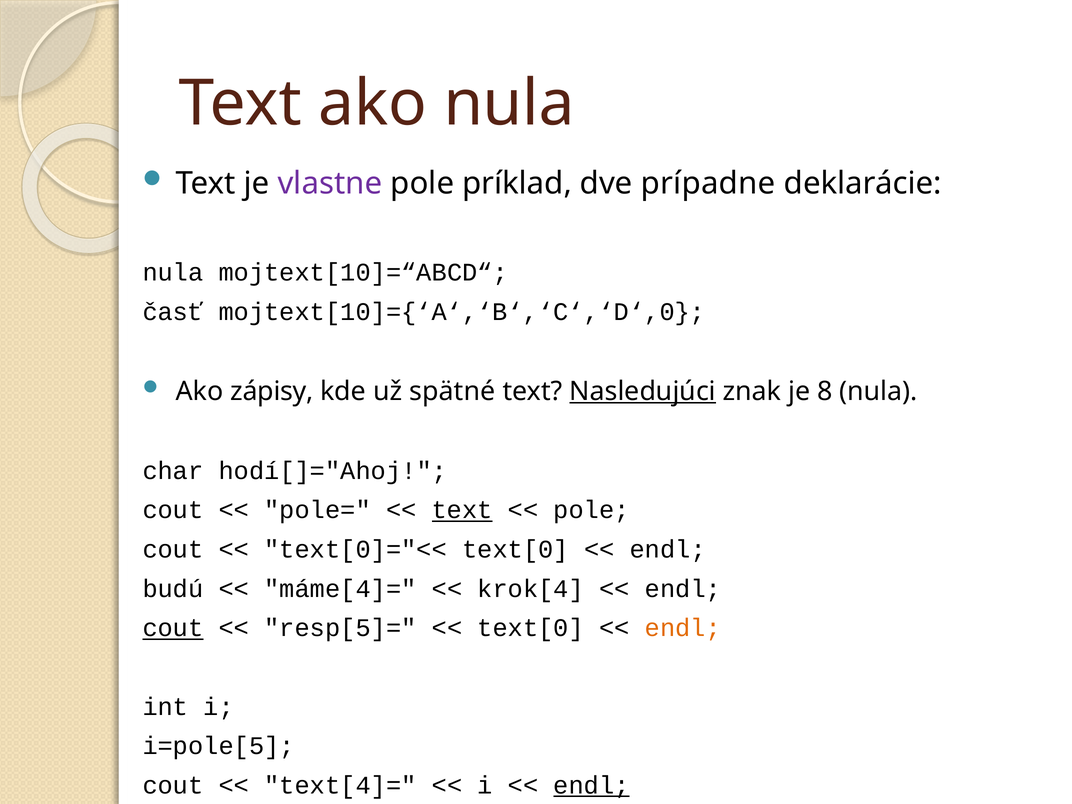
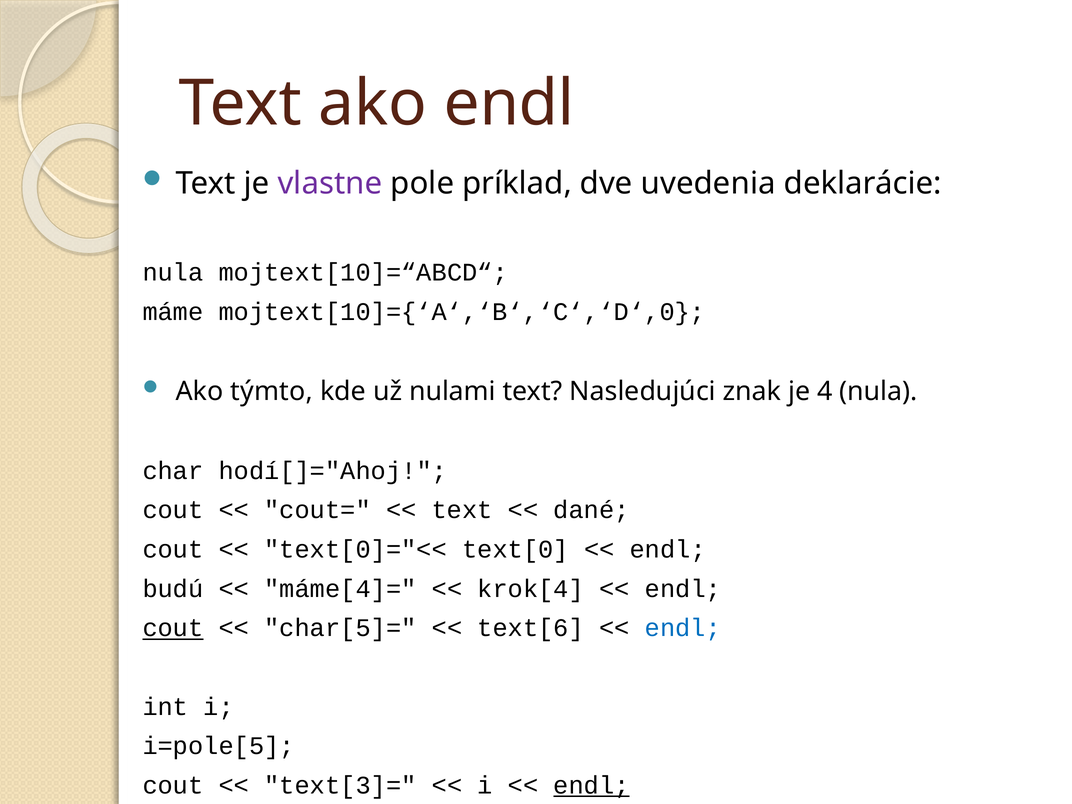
ako nula: nula -> endl (509, 104)
prípadne: prípadne -> uvedenia (708, 183)
časť: časť -> máme (173, 312)
zápisy: zápisy -> týmto (272, 391)
spätné: spätné -> nulami (452, 391)
Nasledujúci underline: present -> none (643, 391)
8: 8 -> 4 (825, 391)
pole=: pole= -> cout= (317, 510)
text underline: present -> none (462, 510)
pole: pole -> dané (592, 510)
resp[5]=: resp[5]= -> char[5]= (340, 628)
text[0: text[0 -> text[6 (531, 628)
endl colour: orange -> blue (683, 628)
text[4]=: text[4]= -> text[3]= (340, 785)
